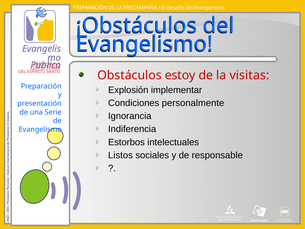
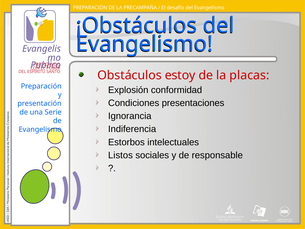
visitas: visitas -> placas (249, 75)
implementar: implementar -> conformidad (177, 90)
personalmente: personalmente -> presentaciones (193, 103)
